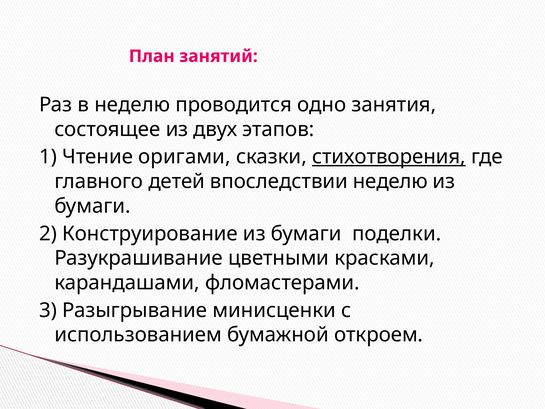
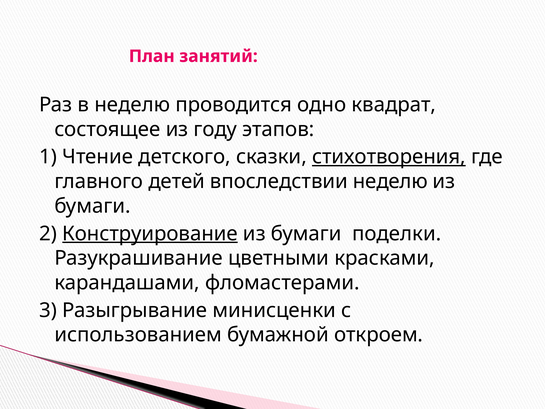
занятия: занятия -> квадрат (394, 105)
двух: двух -> году (215, 129)
оригами: оригами -> детского (185, 157)
Конструирование underline: none -> present (150, 233)
